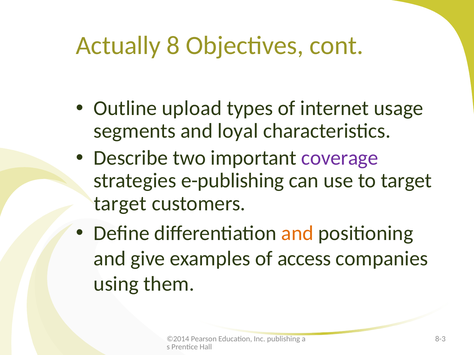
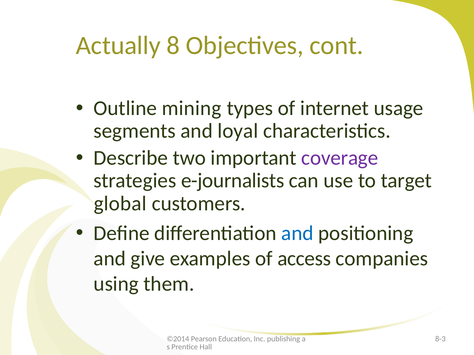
upload: upload -> mining (192, 108)
e-publishing: e-publishing -> e-journalists (233, 181)
target: target -> global (120, 204)
and colour: orange -> blue (297, 234)
